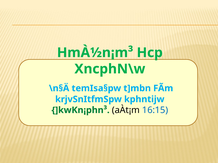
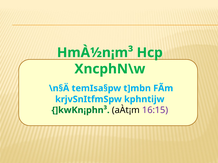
16:15 colour: blue -> purple (155, 110)
